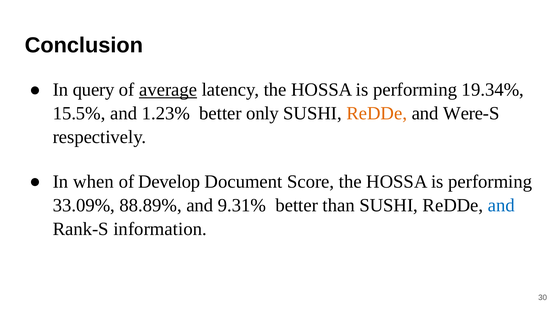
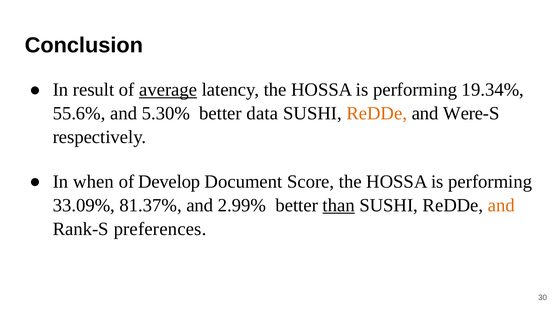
query: query -> result (94, 90)
15.5%: 15.5% -> 55.6% (79, 113)
1.23%: 1.23% -> 5.30% (166, 113)
only: only -> data (262, 113)
88.89%: 88.89% -> 81.37% (151, 205)
9.31%: 9.31% -> 2.99% (242, 205)
than underline: none -> present (339, 205)
and colour: blue -> orange (501, 205)
information: information -> preferences (160, 229)
